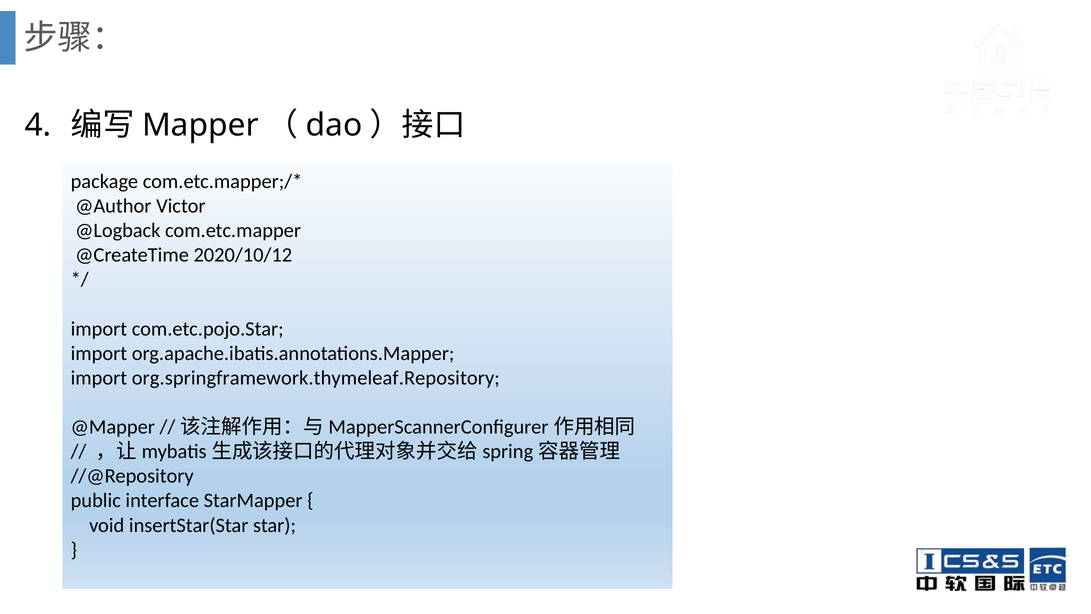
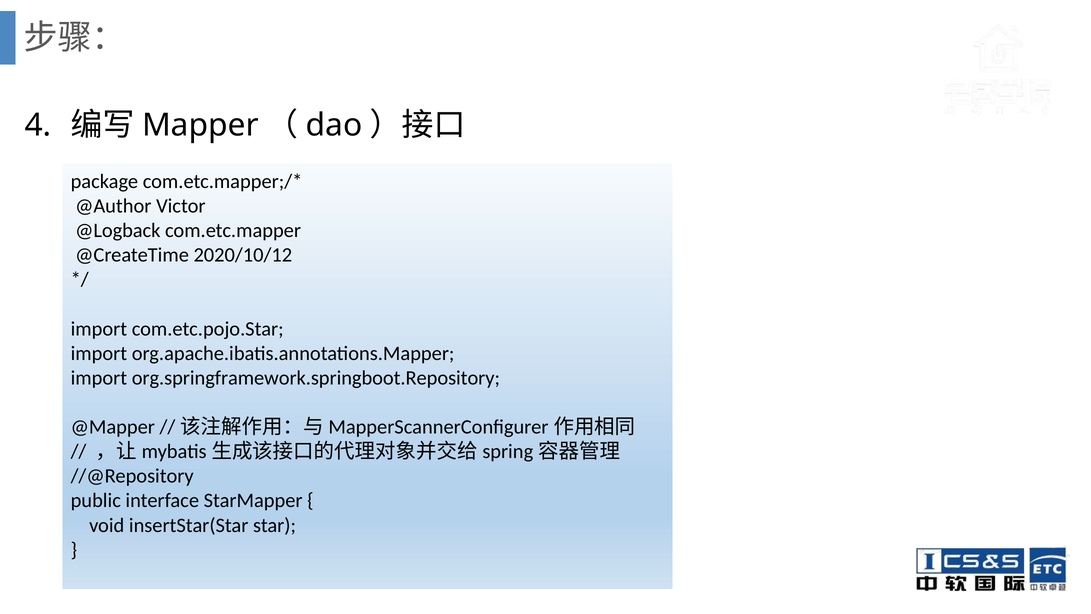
org.springframework.thymeleaf.Repository: org.springframework.thymeleaf.Repository -> org.springframework.springboot.Repository (316, 378)
